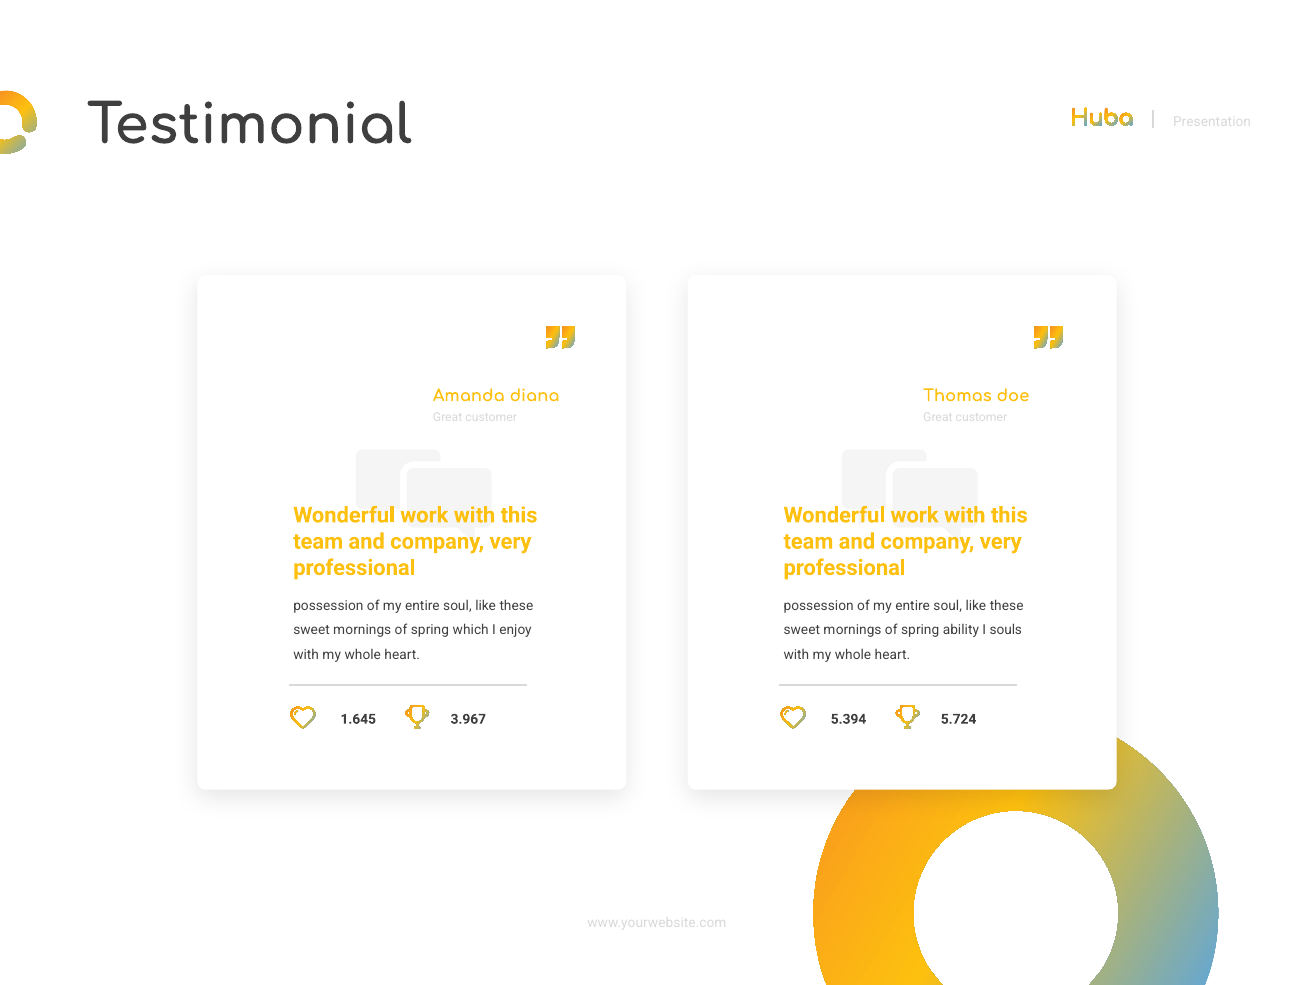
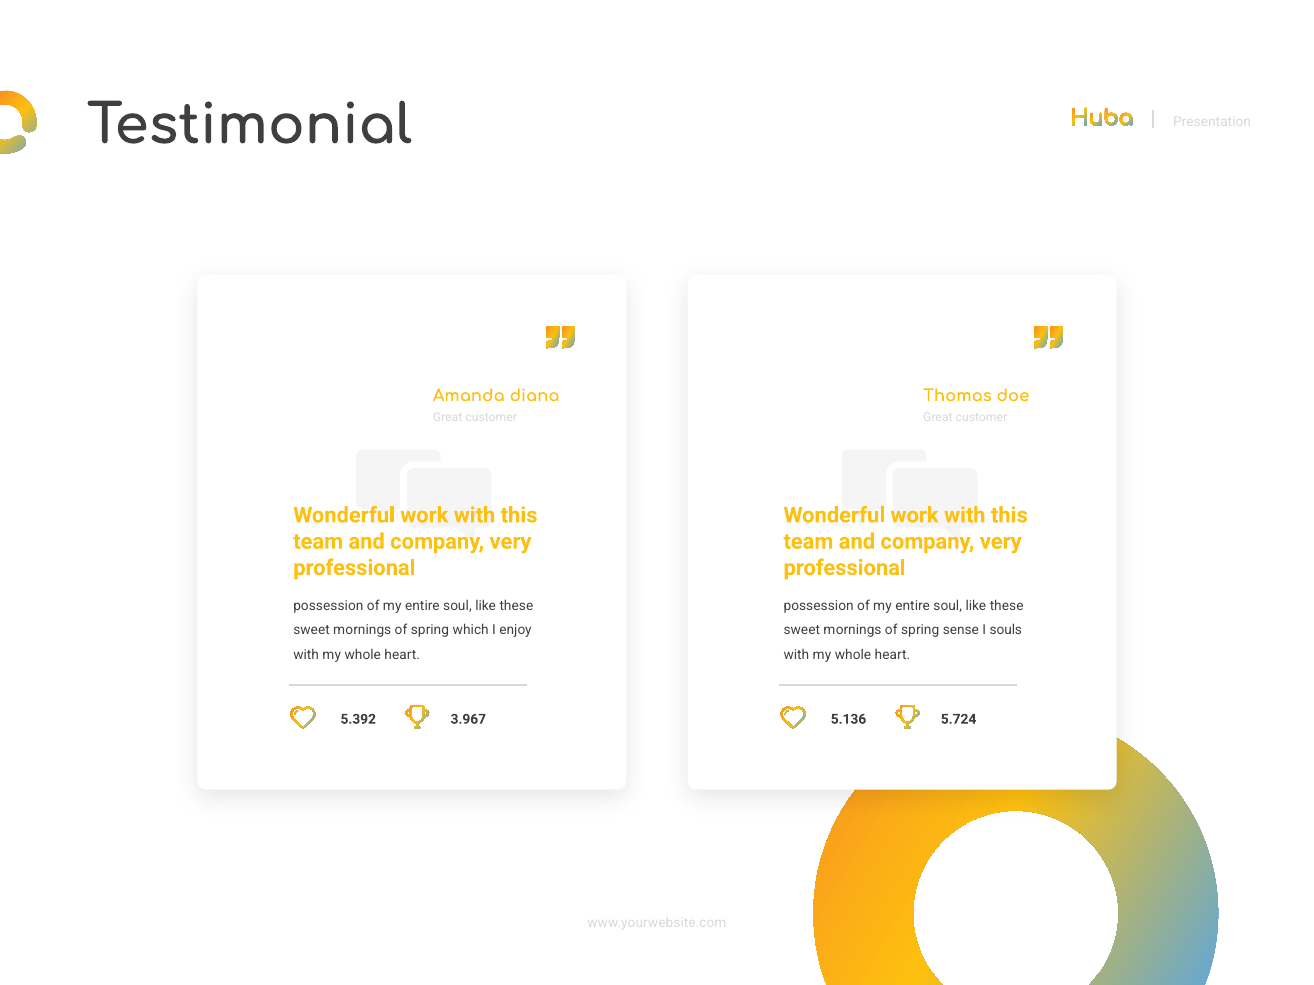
ability: ability -> sense (961, 631)
1.645: 1.645 -> 5.392 (358, 720)
5.394: 5.394 -> 5.136 (848, 720)
